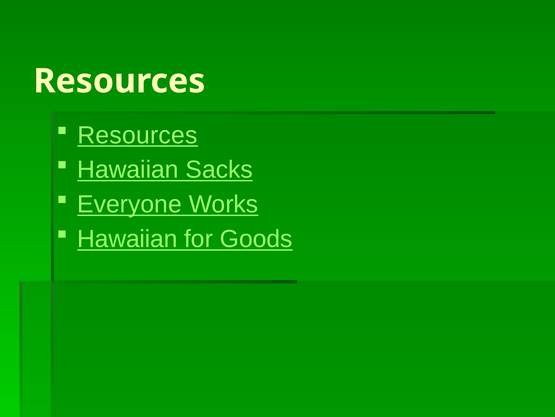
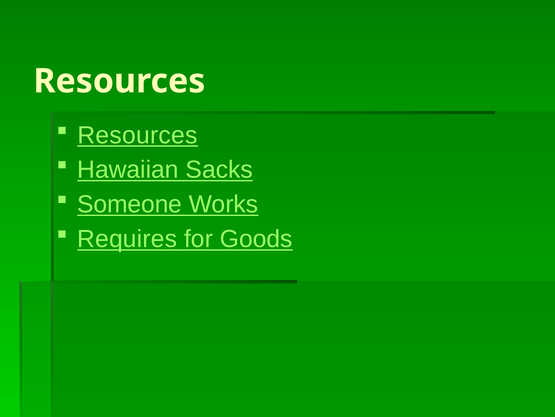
Everyone: Everyone -> Someone (130, 204)
Hawaiian: Hawaiian -> Requires (127, 239)
